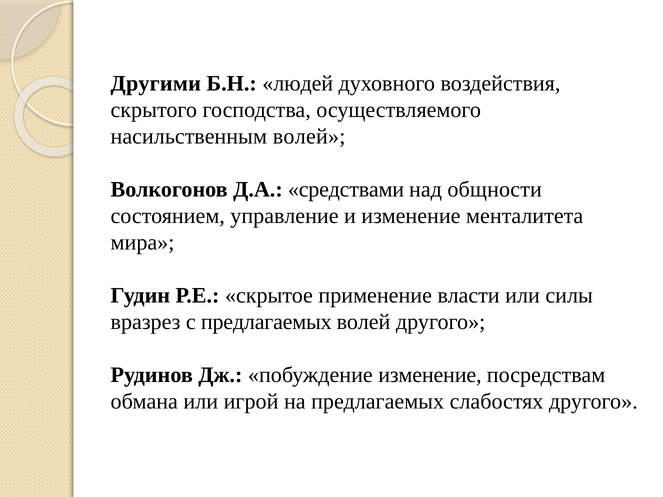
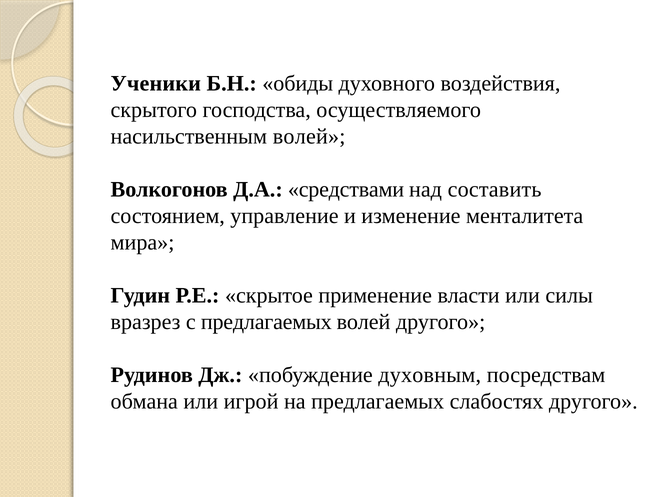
Другими: Другими -> Ученики (156, 84)
людей: людей -> обиды (298, 84)
общности: общности -> составить (495, 190)
побуждение изменение: изменение -> духовным (430, 375)
